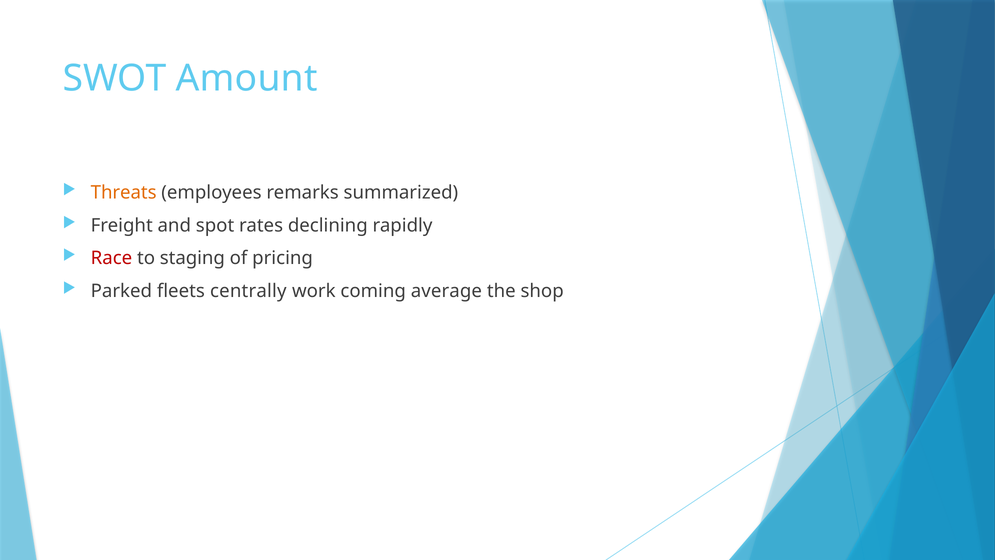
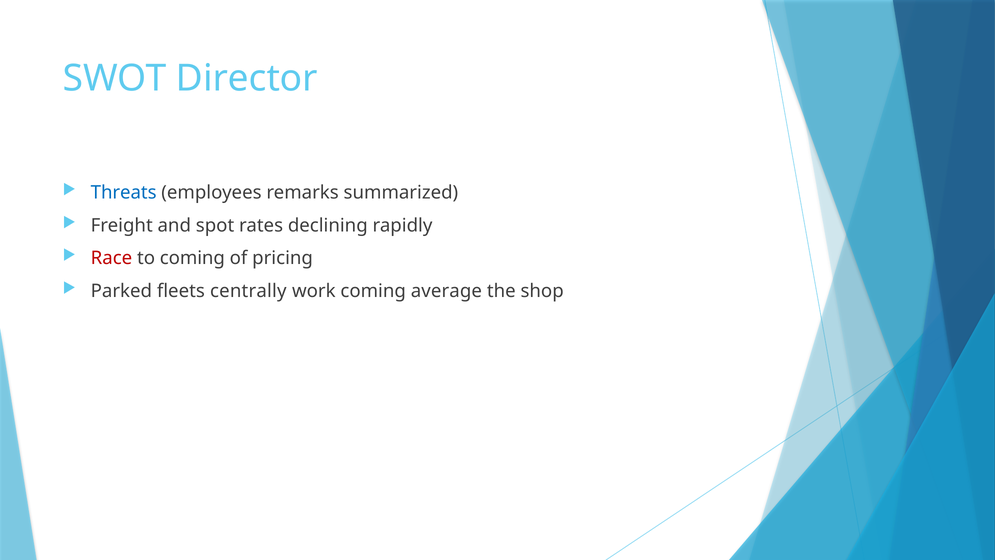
Amount: Amount -> Director (247, 78)
Threats colour: orange -> blue (124, 193)
to staging: staging -> coming (192, 258)
